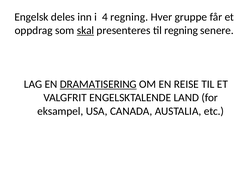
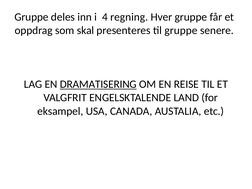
Engelsk: Engelsk -> Gruppe (31, 17)
skal underline: present -> none (85, 30)
til regning: regning -> gruppe (181, 30)
